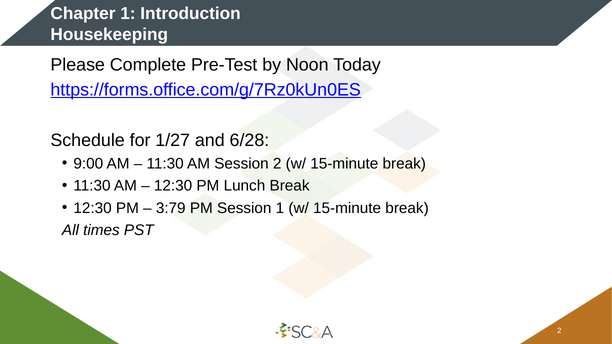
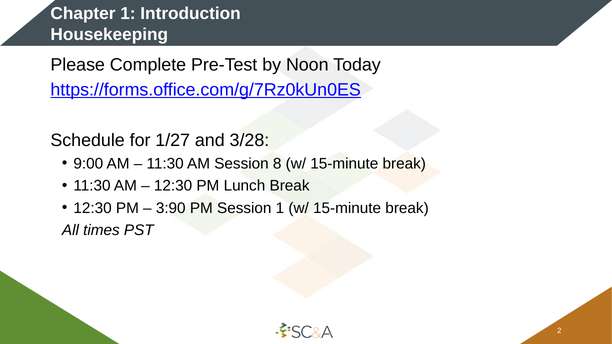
6/28: 6/28 -> 3/28 (249, 140)
Session 2: 2 -> 8 (277, 164)
3:79: 3:79 -> 3:90 (171, 208)
